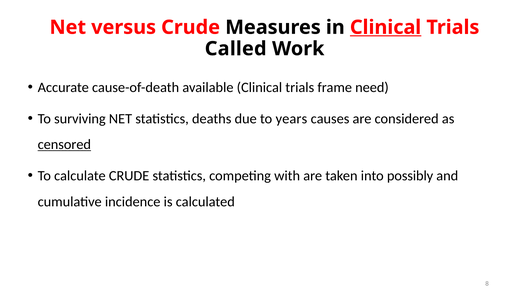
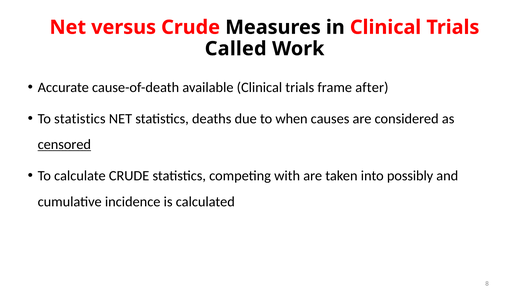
Clinical underline: present -> none (386, 27)
need: need -> after (372, 88)
To surviving: surviving -> statistics (80, 119)
years: years -> when (292, 119)
